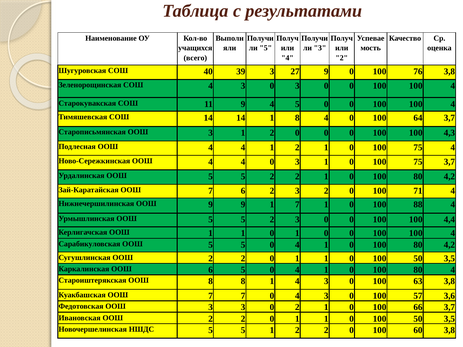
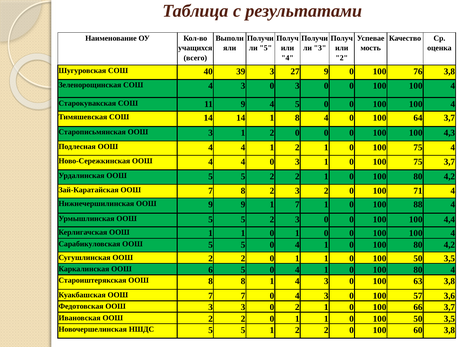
7 6: 6 -> 8 (243, 191)
